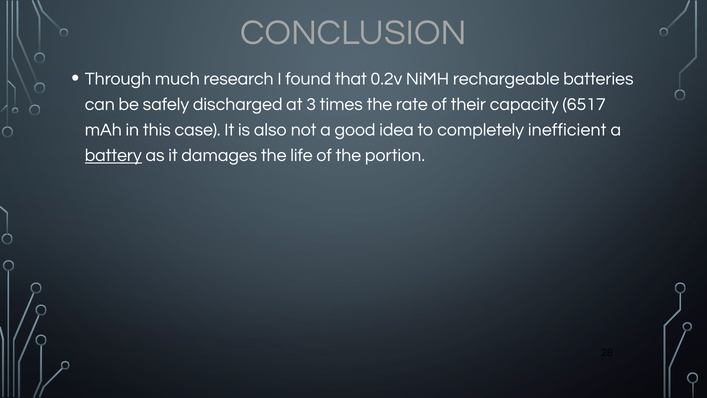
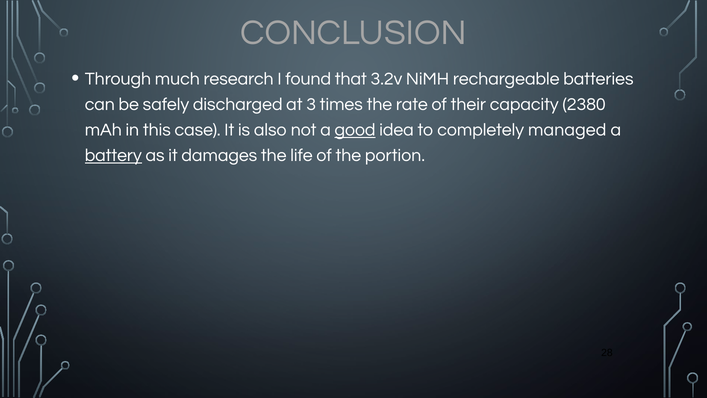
0.2v: 0.2v -> 3.2v (386, 79)
6517: 6517 -> 2380 (584, 104)
good underline: none -> present (355, 130)
inefficient: inefficient -> managed (567, 130)
